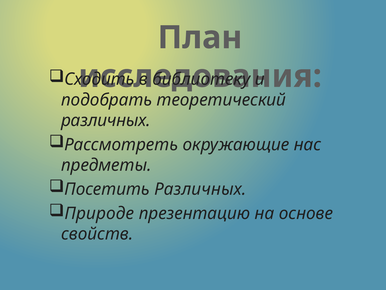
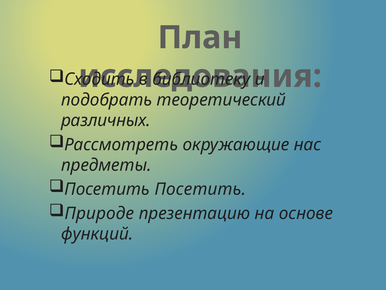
Посетить Различных: Различных -> Посетить (200, 189)
свойств: свойств -> функций (97, 234)
